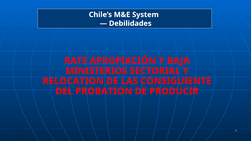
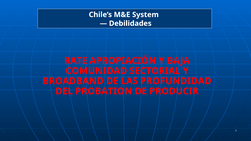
MINISTERIOS: MINISTERIOS -> COMUNIDAD (96, 71)
RELOCATION: RELOCATION -> BROADBAND (73, 81)
CONSIGUIENTE: CONSIGUIENTE -> PROFUNDIDAD (176, 81)
